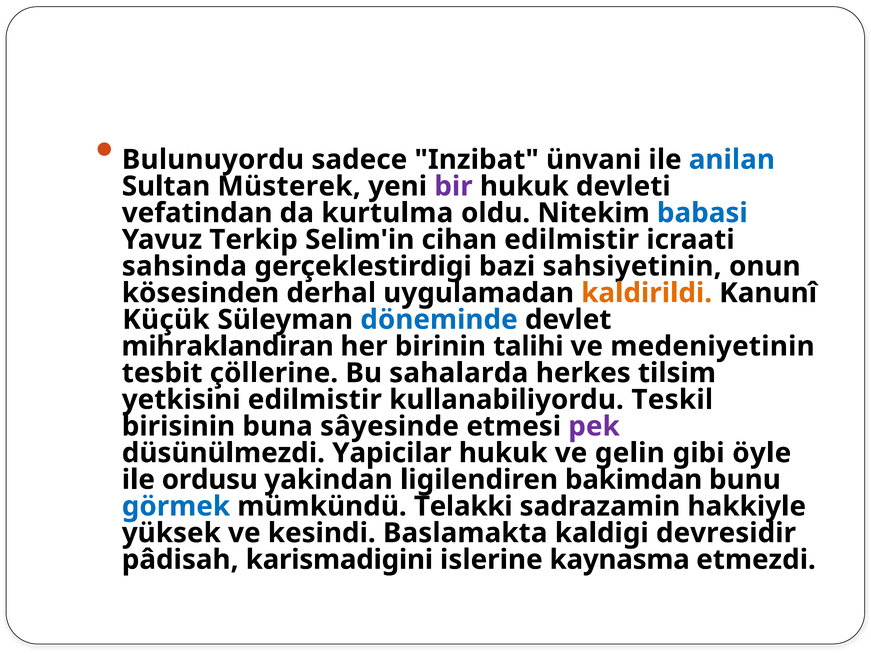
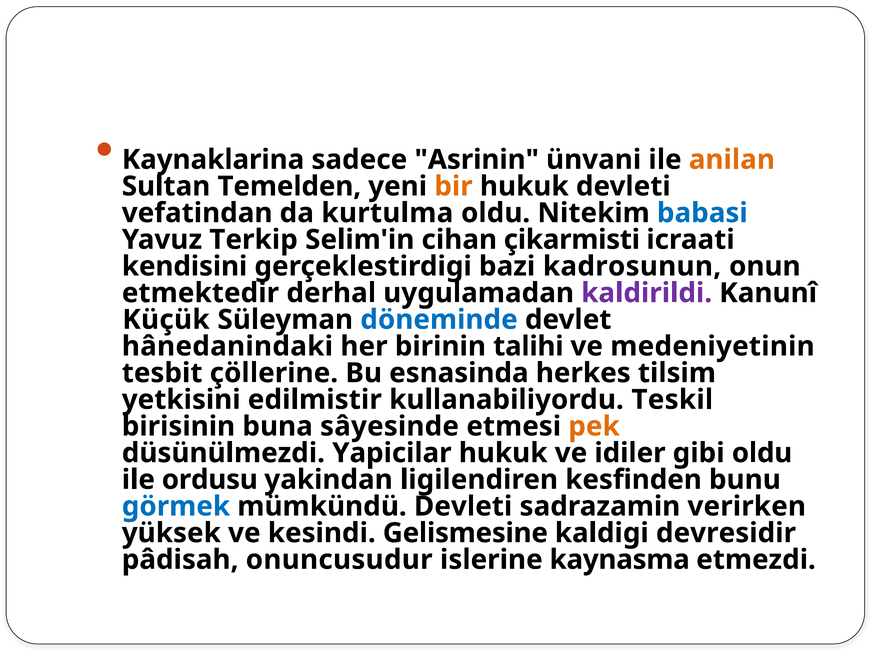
Bulunuyordu: Bulunuyordu -> Kaynaklarina (213, 160)
Inzibat: Inzibat -> Asrinin (477, 160)
anilan colour: blue -> orange (732, 160)
Müsterek: Müsterek -> Temelden (289, 186)
bir colour: purple -> orange (454, 186)
cihan edilmistir: edilmistir -> çikarmisti (572, 240)
sahsinda: sahsinda -> kendisini (185, 266)
sahsiyetinin: sahsiyetinin -> kadrosunun (632, 266)
kösesinden: kösesinden -> etmektedir (200, 293)
kaldirildi colour: orange -> purple (647, 293)
mihraklandiran: mihraklandiran -> hânedanindaki (227, 346)
sahalarda: sahalarda -> esnasinda (459, 373)
pek colour: purple -> orange (594, 426)
gelin: gelin -> idiler (630, 453)
gibi öyle: öyle -> oldu (762, 453)
bakimdan: bakimdan -> kesfinden (634, 480)
mümkündü Telakki: Telakki -> Devleti (463, 507)
hakkiyle: hakkiyle -> verirken (747, 507)
Baslamakta: Baslamakta -> Gelismesine (465, 533)
karismadigini: karismadigini -> onuncusudur (339, 560)
